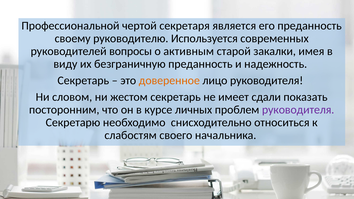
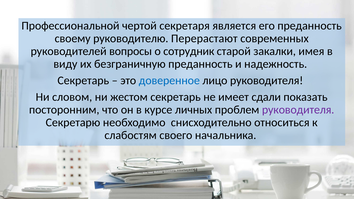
Используется: Используется -> Перерастают (204, 39)
активным: активным -> сотрудник (189, 51)
доверенное colour: orange -> blue (169, 81)
